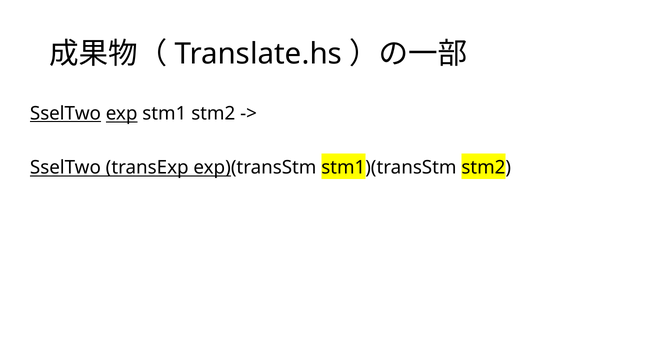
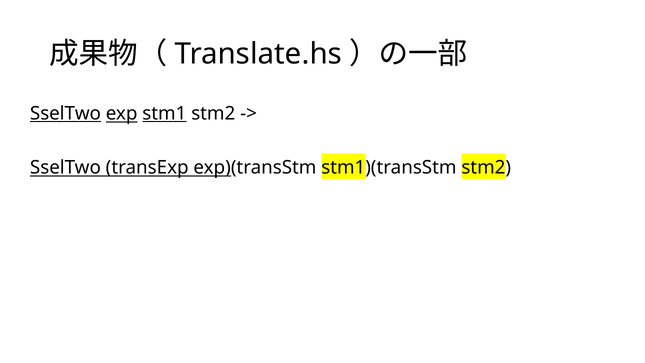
stm1 underline: none -> present (164, 113)
